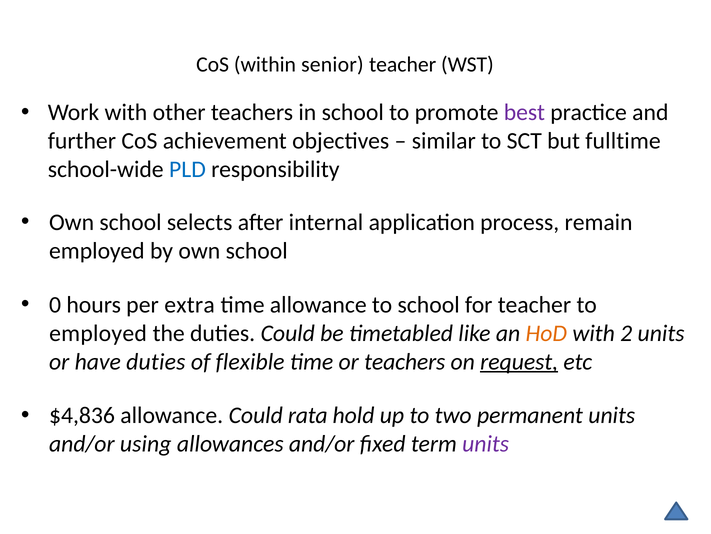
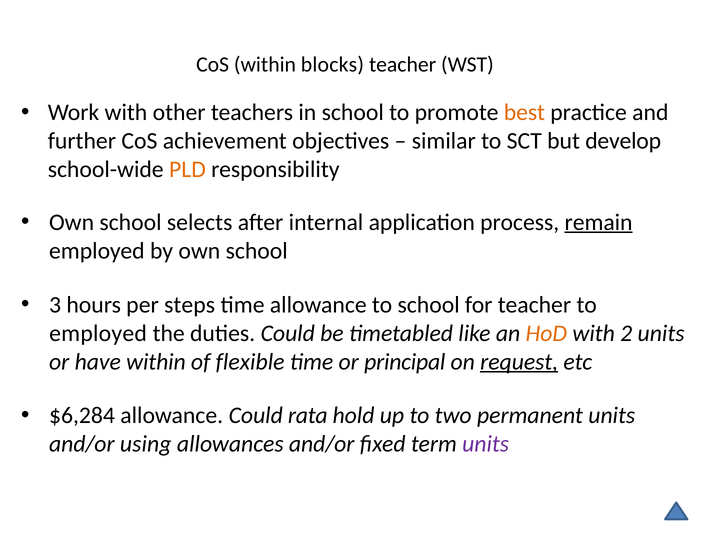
senior: senior -> blocks (332, 64)
best colour: purple -> orange (524, 112)
fulltime: fulltime -> develop (623, 141)
PLD colour: blue -> orange (187, 169)
remain underline: none -> present (599, 222)
0: 0 -> 3 (55, 304)
extra: extra -> steps (190, 304)
have duties: duties -> within (156, 361)
or teachers: teachers -> principal (405, 361)
$4,836: $4,836 -> $6,284 (82, 415)
